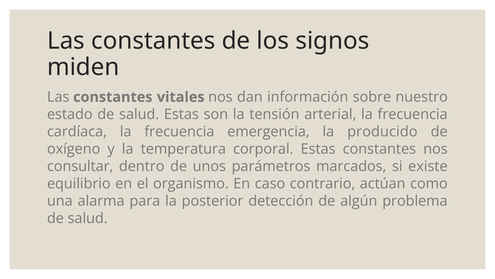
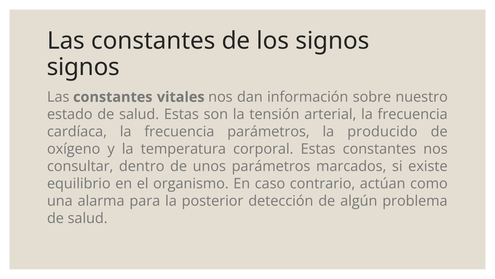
miden: miden -> signos (83, 67)
frecuencia emergencia: emergencia -> parámetros (268, 131)
